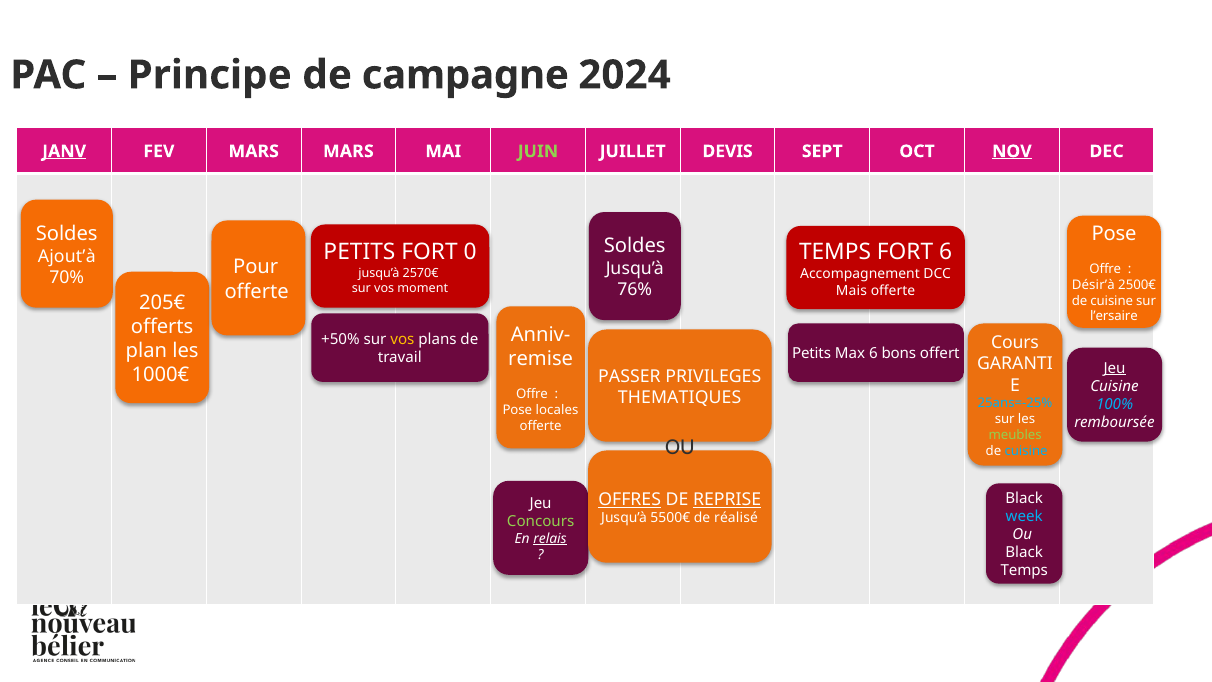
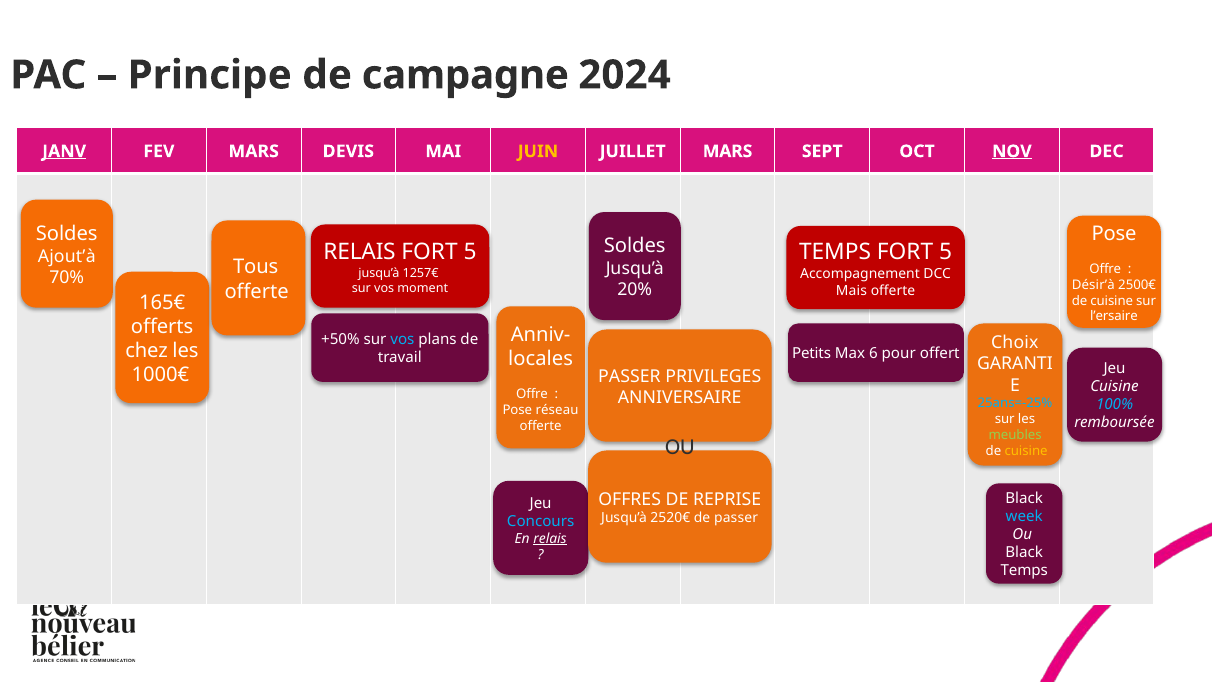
MARS MARS: MARS -> DEVIS (348, 151)
JUIN colour: light green -> yellow (538, 151)
JUILLET DEVIS: DEVIS -> MARS (728, 151)
PETITS: PETITS -> RELAIS (360, 252)
0: 0 -> 5 (470, 252)
TEMPS FORT 6: 6 -> 5 (946, 252)
Pour: Pour -> Tous (256, 267)
2570€: 2570€ -> 1257€ (421, 273)
76%: 76% -> 20% (635, 290)
205€: 205€ -> 165€ (162, 302)
vos colour: yellow -> light blue (402, 339)
Cours: Cours -> Choix (1015, 343)
plan: plan -> chez (147, 351)
bons: bons -> pour (899, 354)
remise: remise -> locales (541, 359)
Jeu underline: present -> none (1115, 368)
THEMATIQUES: THEMATIQUES -> ANNIVERSAIRE (680, 397)
locales: locales -> réseau (557, 410)
cuisine colour: light blue -> yellow (1026, 451)
OFFRES underline: present -> none (630, 499)
REPRISE underline: present -> none (727, 499)
5500€: 5500€ -> 2520€ (670, 518)
de réalisé: réalisé -> passer (736, 518)
Concours colour: light green -> light blue (541, 521)
